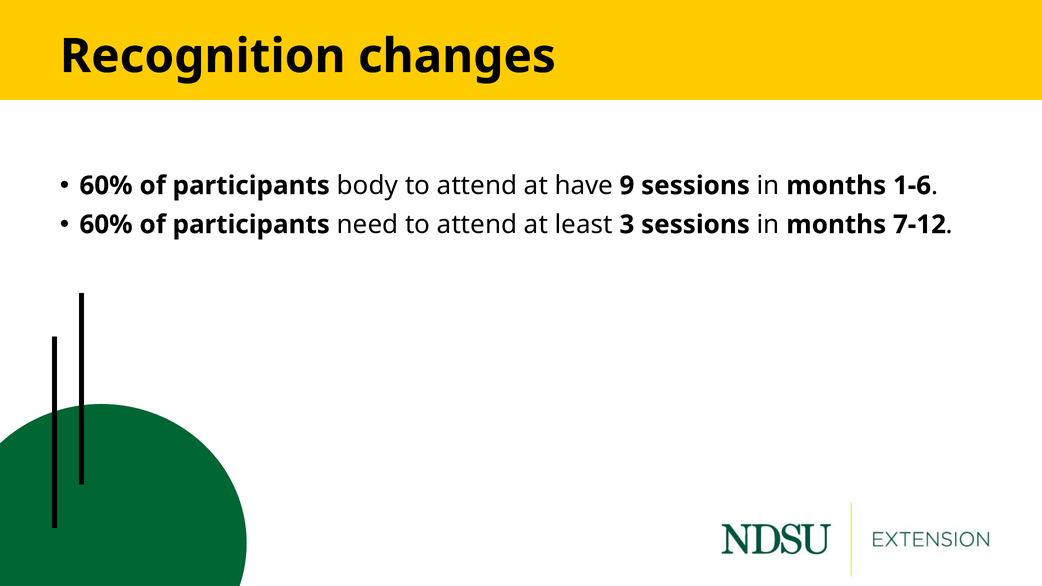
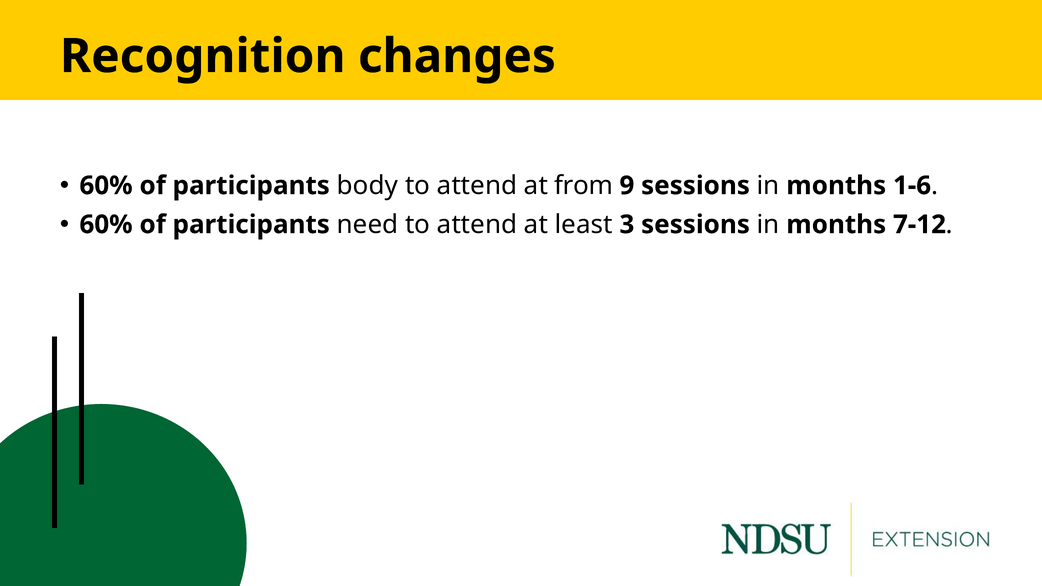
have: have -> from (584, 186)
